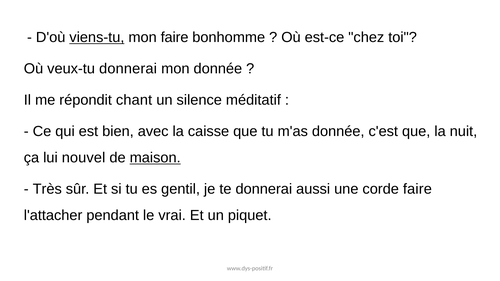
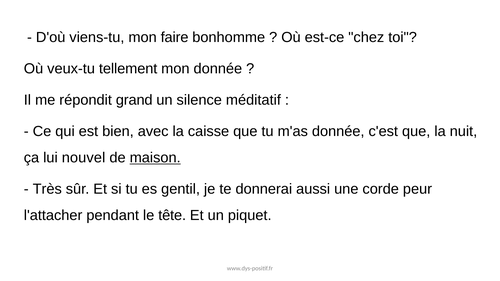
viens-tu underline: present -> none (97, 37)
veux-tu donnerai: donnerai -> tellement (128, 69)
chant: chant -> grand (134, 100)
corde faire: faire -> peur (417, 189)
vrai: vrai -> tête (172, 215)
